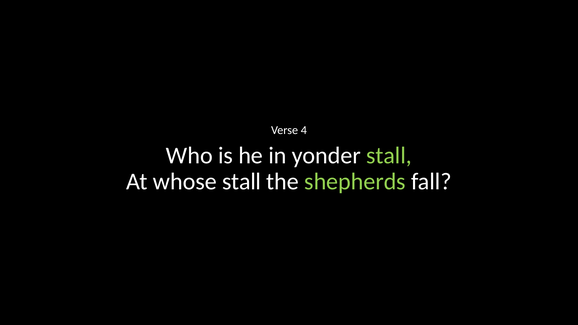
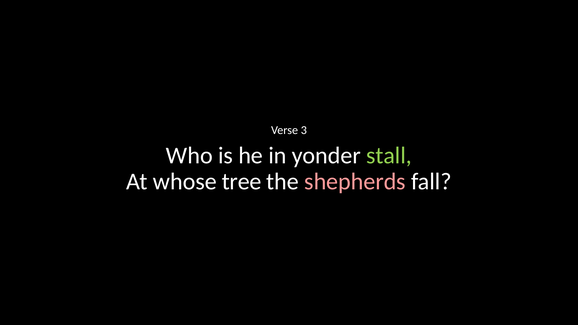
4: 4 -> 3 (304, 130)
whose stall: stall -> tree (242, 182)
shepherds colour: light green -> pink (355, 182)
